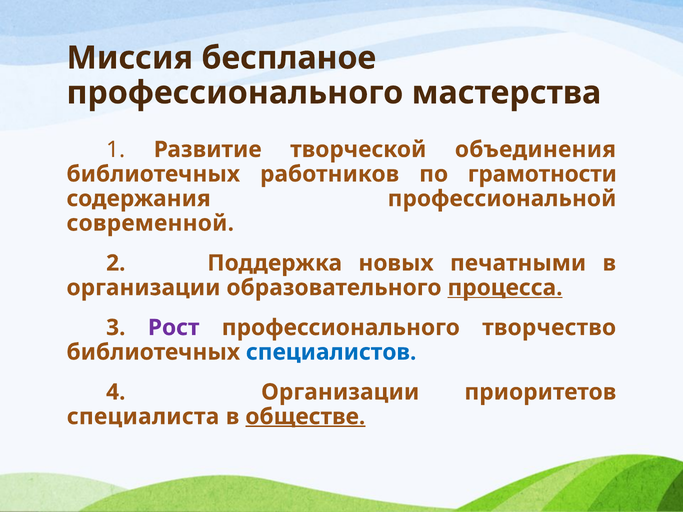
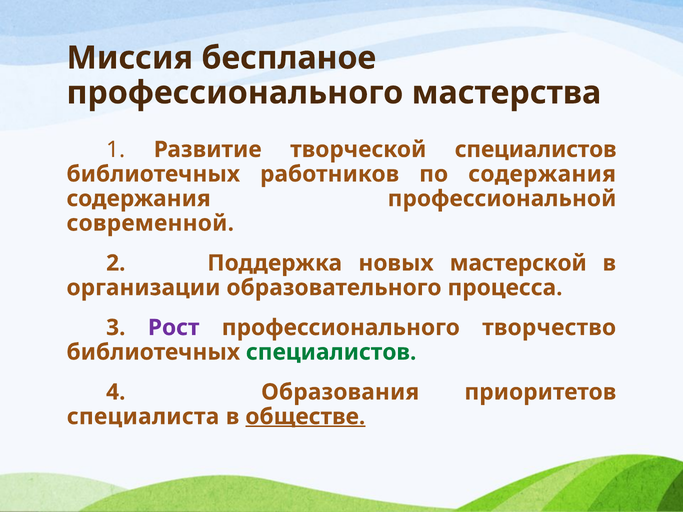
творческой объединения: объединения -> специалистов (536, 150)
по грамотности: грамотности -> содержания (542, 174)
печатными: печатными -> мастерской (518, 263)
процесса underline: present -> none (505, 288)
специалистов colour: blue -> green (331, 352)
4 Организации: Организации -> Образования (340, 392)
